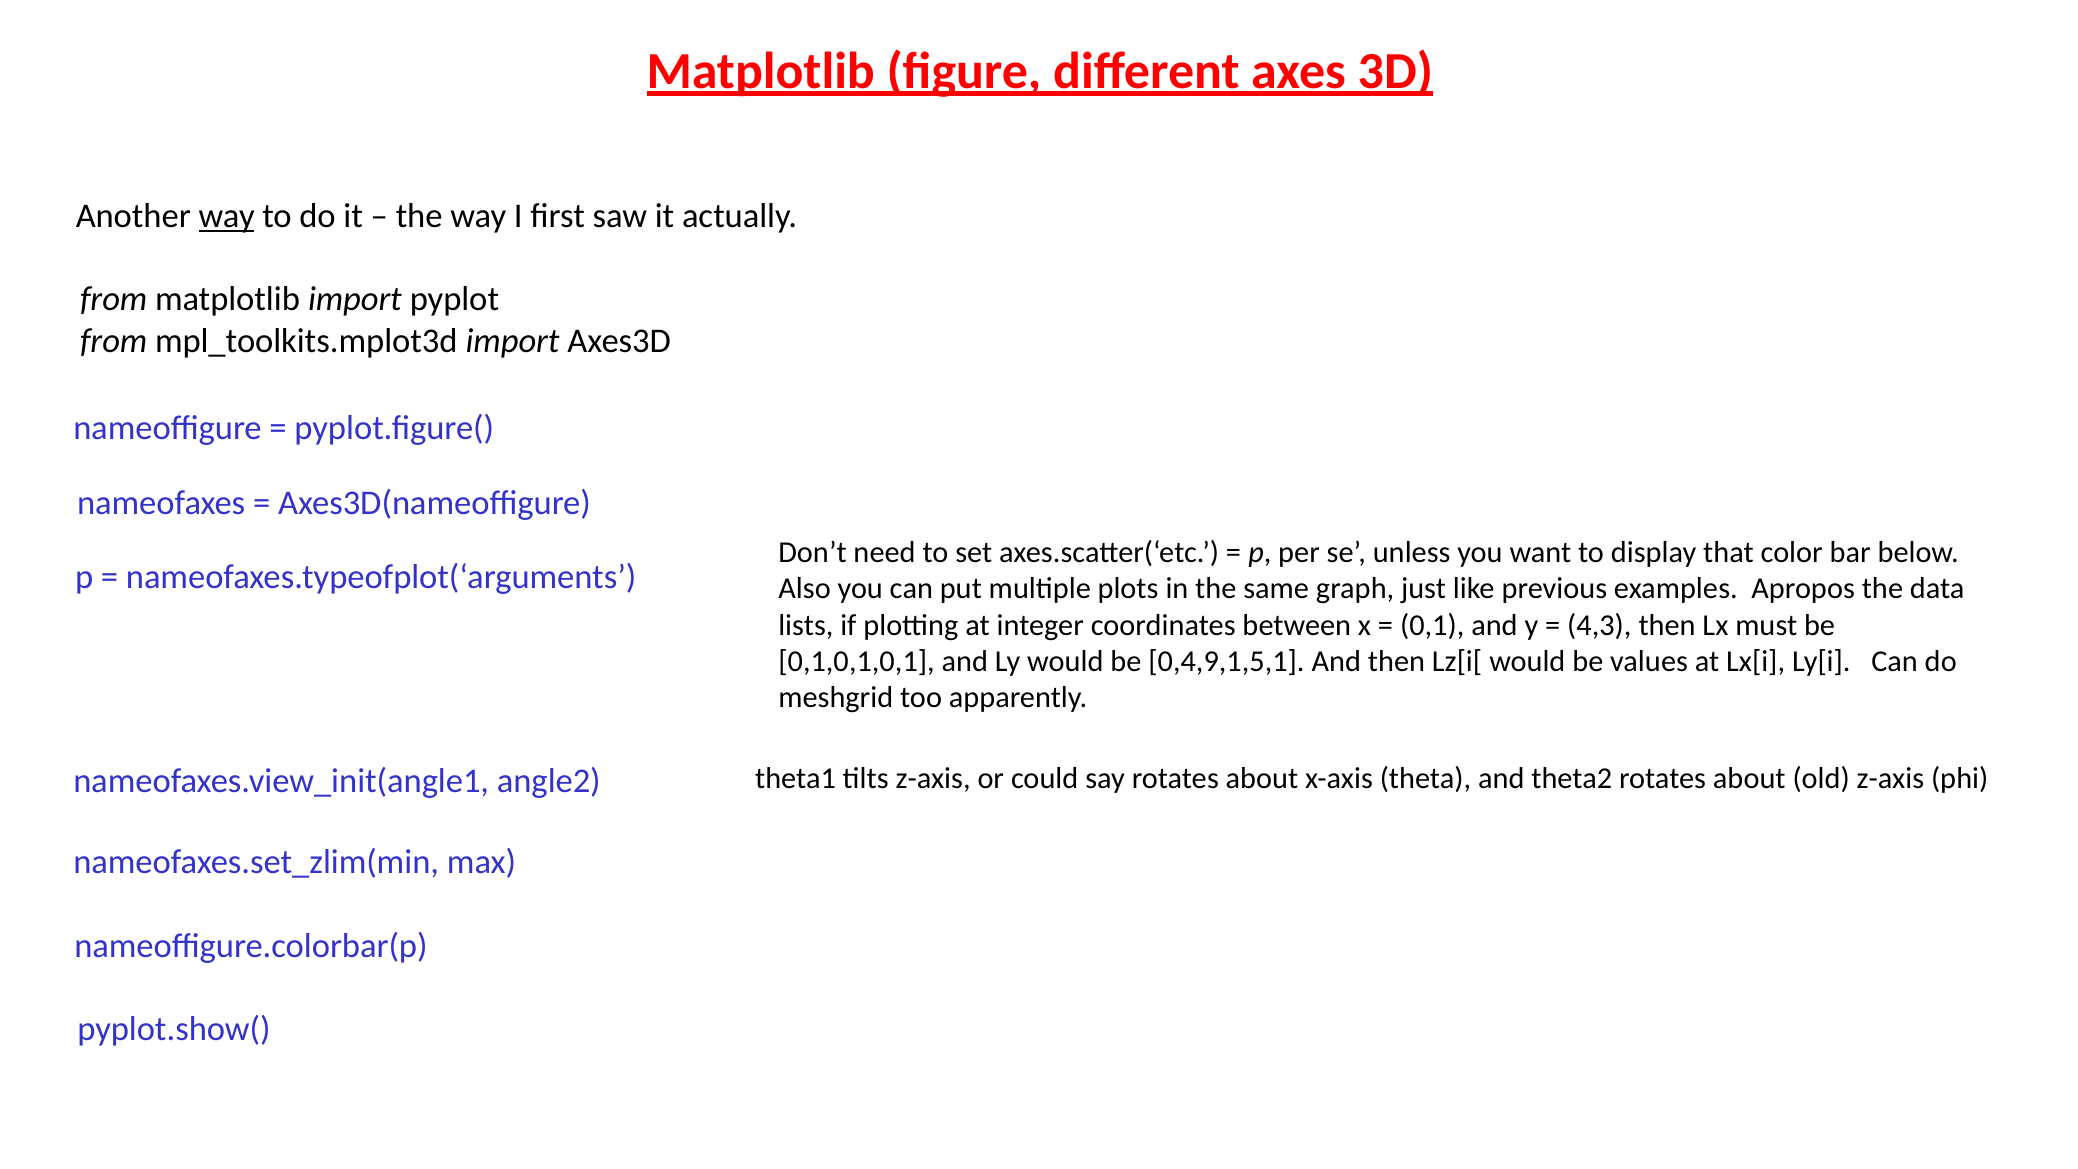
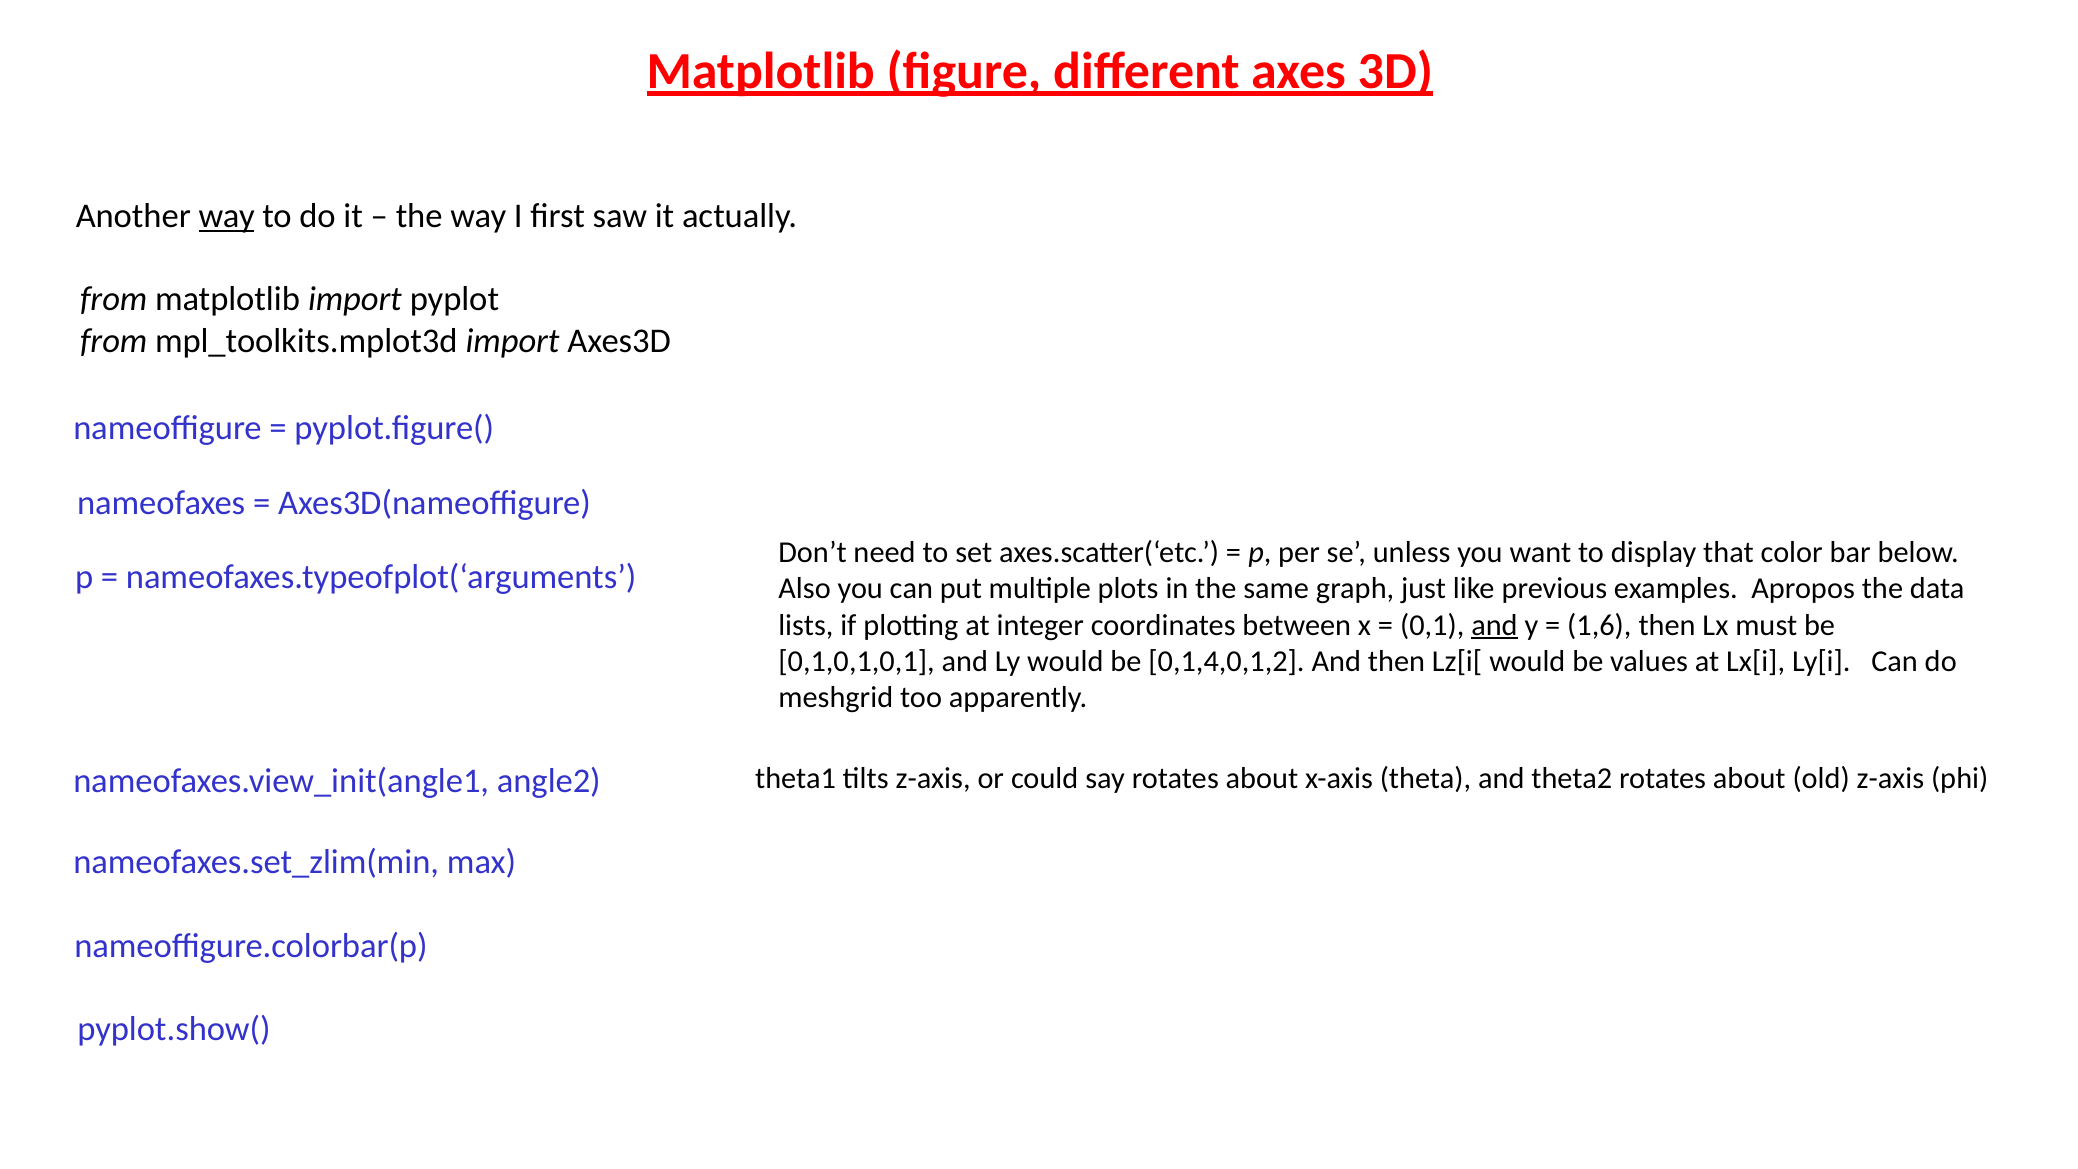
and underline: none -> present (1495, 625)
4,3: 4,3 -> 1,6 (1599, 625)
0,4,9,1,5,1: 0,4,9,1,5,1 -> 0,1,4,0,1,2 (1226, 661)
